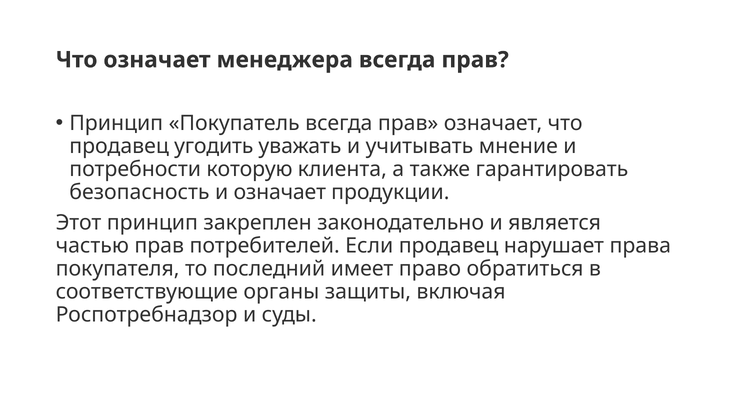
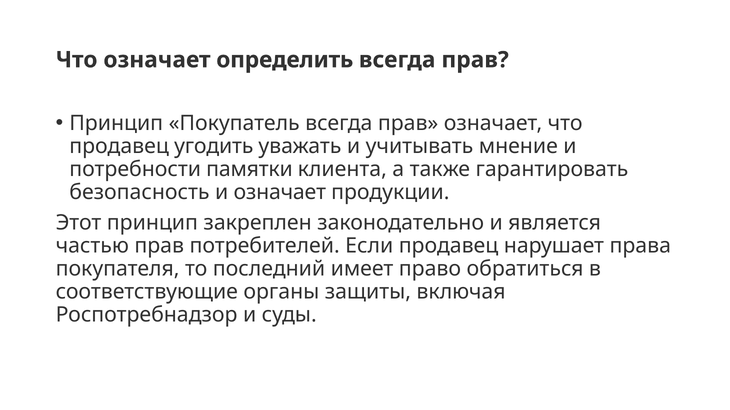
менеджера: менеджера -> определить (285, 60)
которую: которую -> памятки (250, 169)
